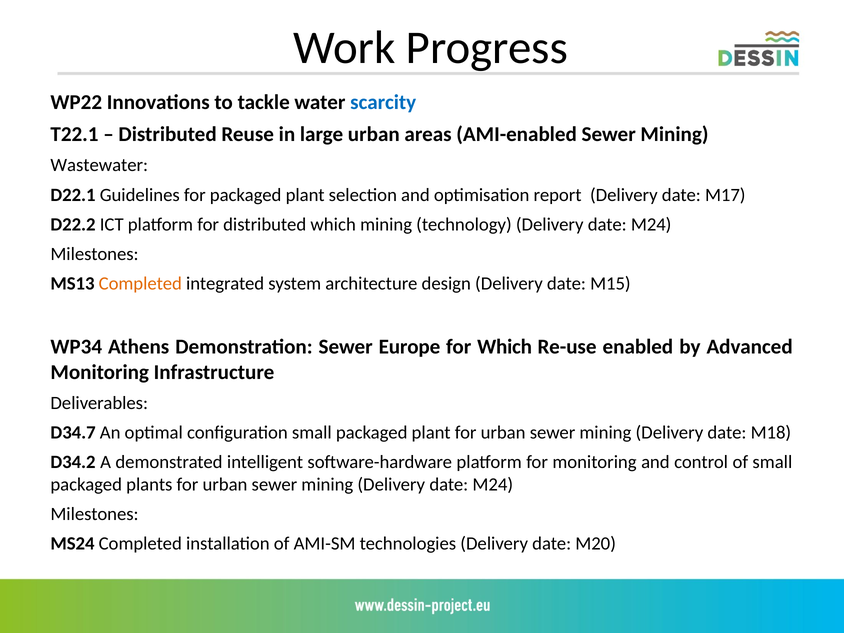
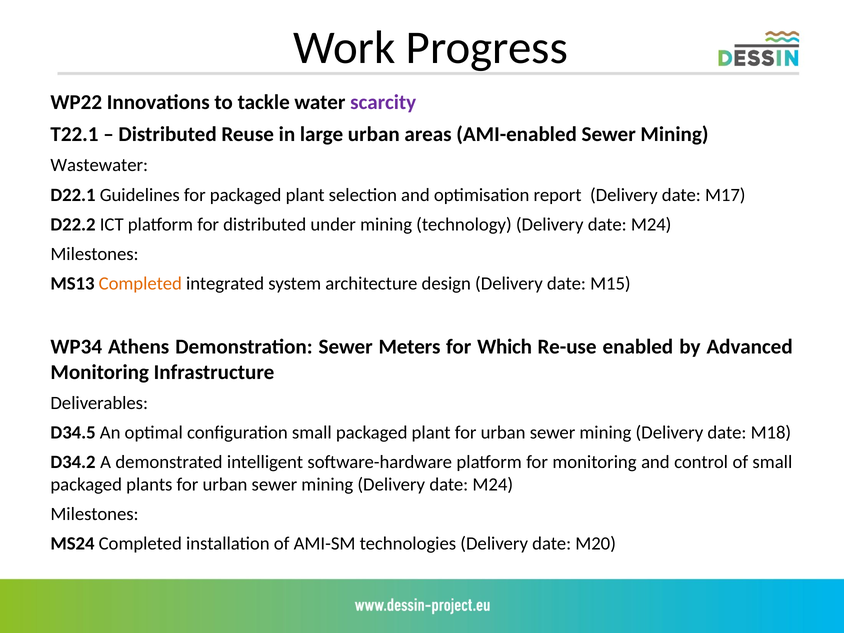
scarcity colour: blue -> purple (383, 102)
distributed which: which -> under (333, 224)
Europe: Europe -> Meters (410, 347)
D34.7: D34.7 -> D34.5 (73, 433)
